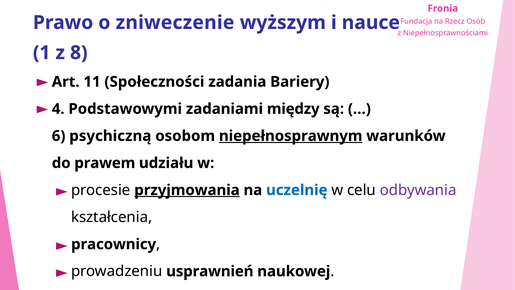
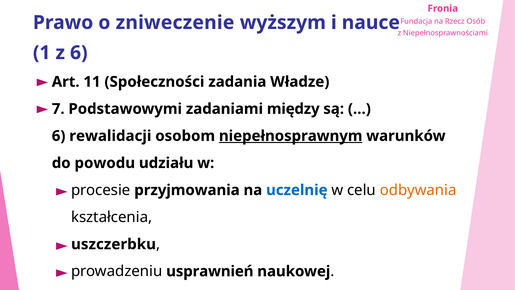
z 8: 8 -> 6 (79, 53)
Bariery: Bariery -> Władze (300, 82)
4: 4 -> 7 (58, 109)
psychiczną: psychiczną -> rewalidacji (110, 136)
prawem: prawem -> powodu (105, 163)
przyjmowania underline: present -> none (187, 190)
odbywania colour: purple -> orange (418, 190)
pracownicy: pracownicy -> uszczerbku (114, 244)
